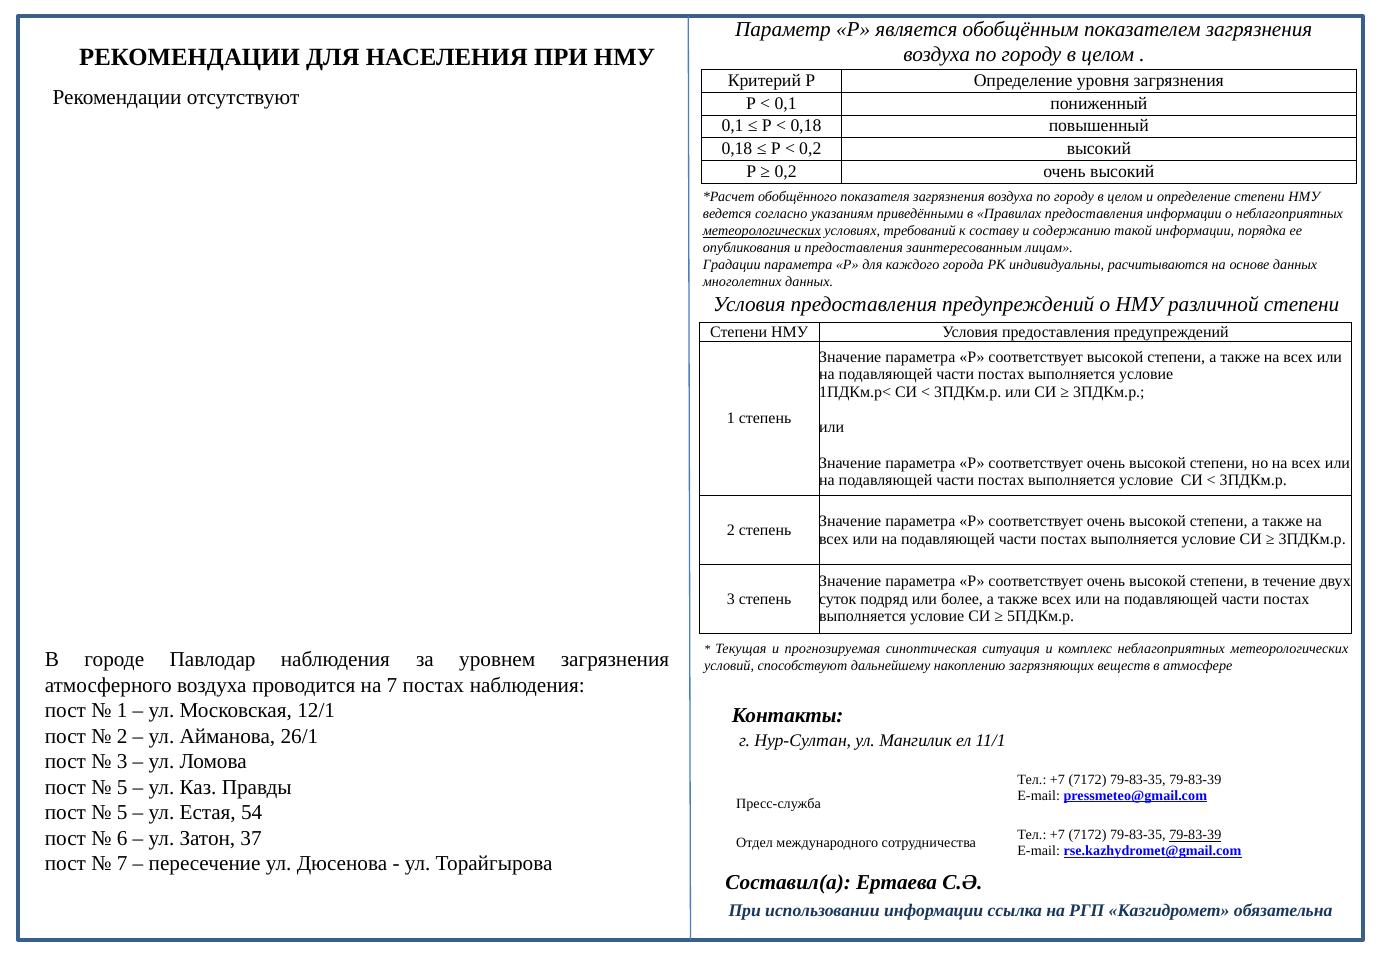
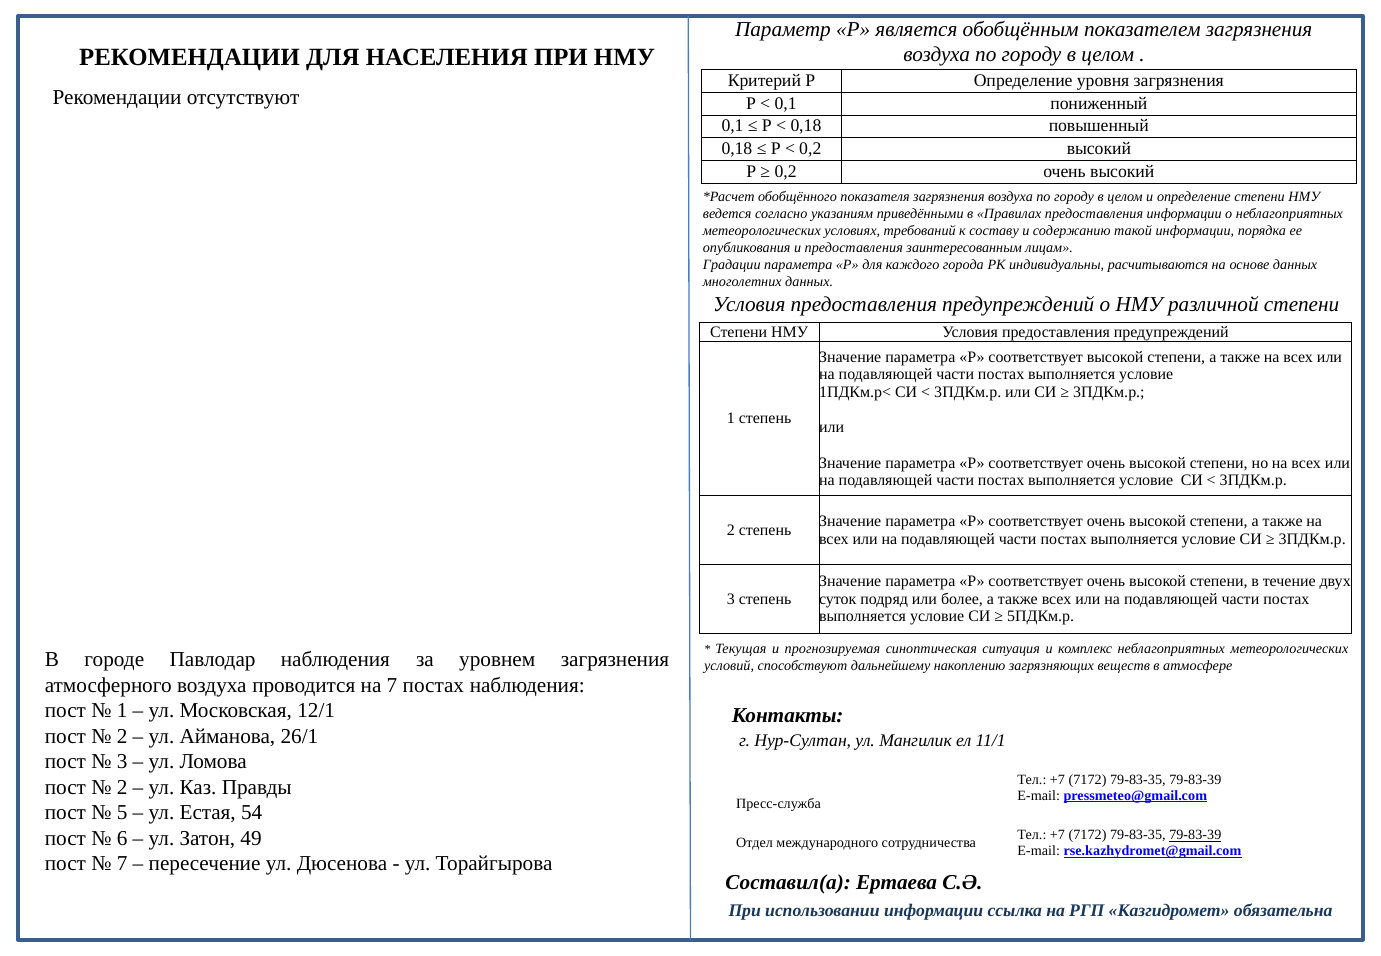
метеорологических underline: present -> none (762, 231)
5: 5 -> 2 (122, 787)
37: 37 -> 49 (251, 838)
